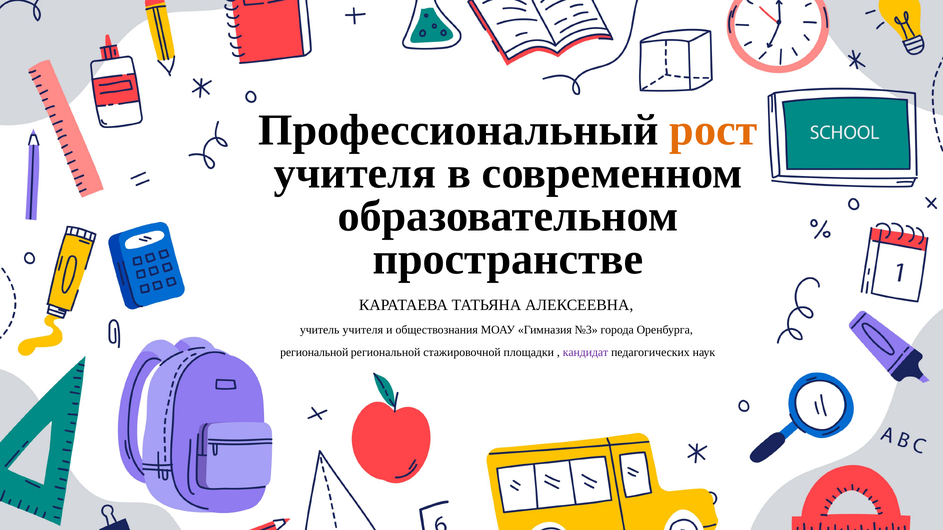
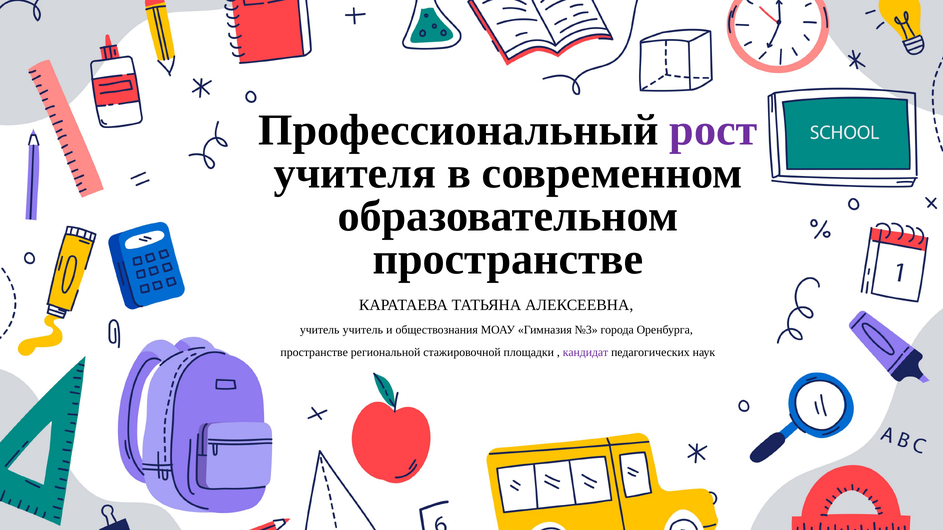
рост colour: orange -> purple (713, 130)
учитель учителя: учителя -> учитель (363, 330)
региональной: региональной -> пространстве (314, 352)
